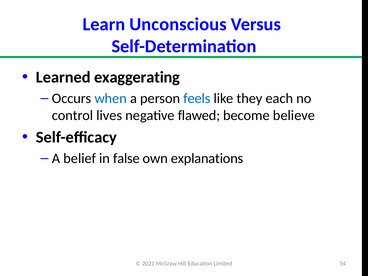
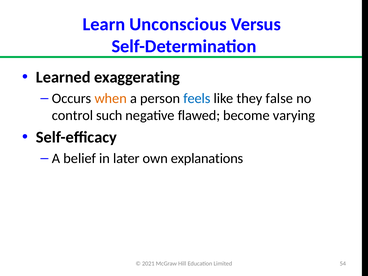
when colour: blue -> orange (111, 98)
each: each -> false (279, 98)
lives: lives -> such (109, 115)
believe: believe -> varying (294, 115)
false: false -> later (126, 158)
